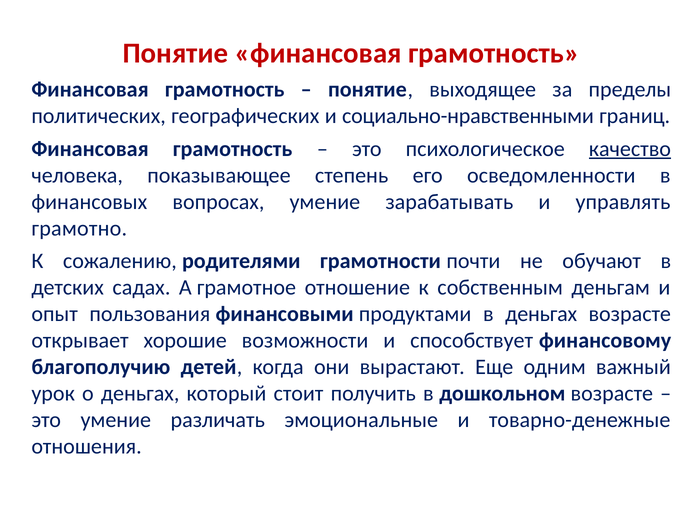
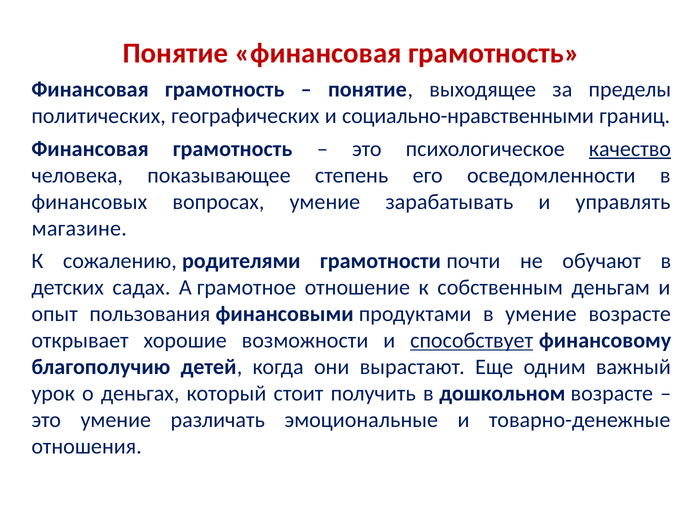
грамотно: грамотно -> магазине (79, 228)
в деньгах: деньгах -> умение (541, 314)
способствует underline: none -> present (472, 341)
